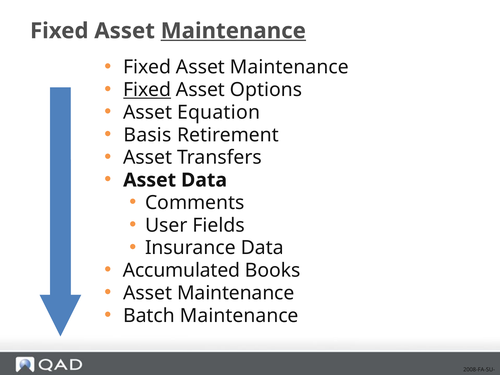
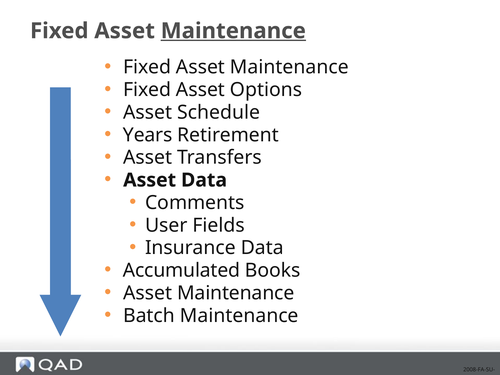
Fixed underline: present -> none (147, 90)
Equation: Equation -> Schedule (219, 112)
Basis: Basis -> Years (148, 135)
